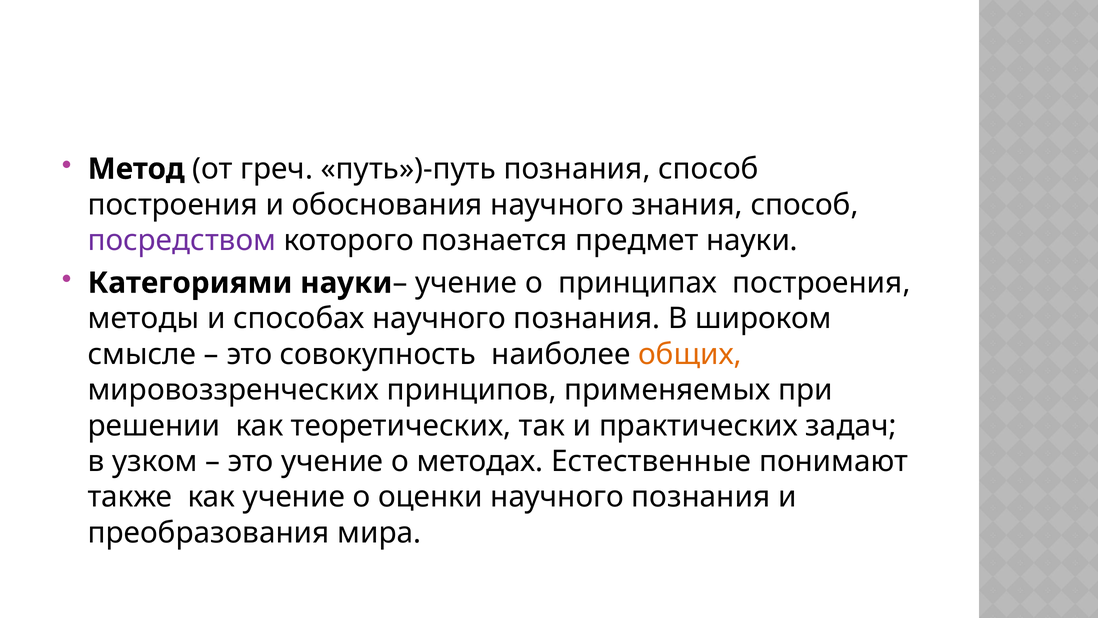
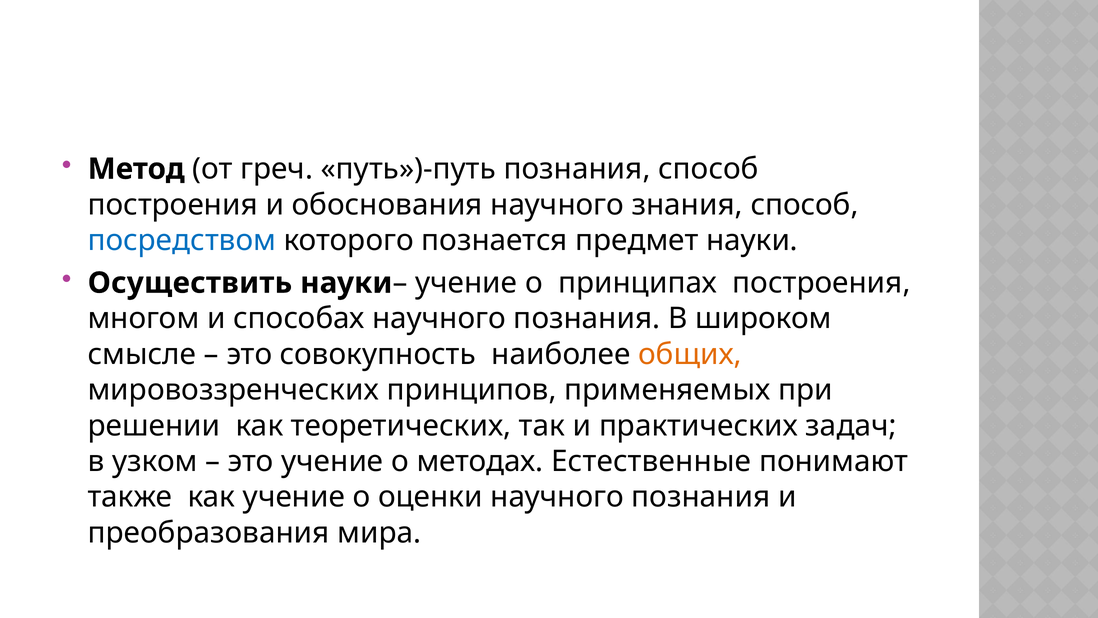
посредством colour: purple -> blue (182, 240)
Категориями: Категориями -> Осуществить (190, 283)
методы: методы -> многом (144, 318)
